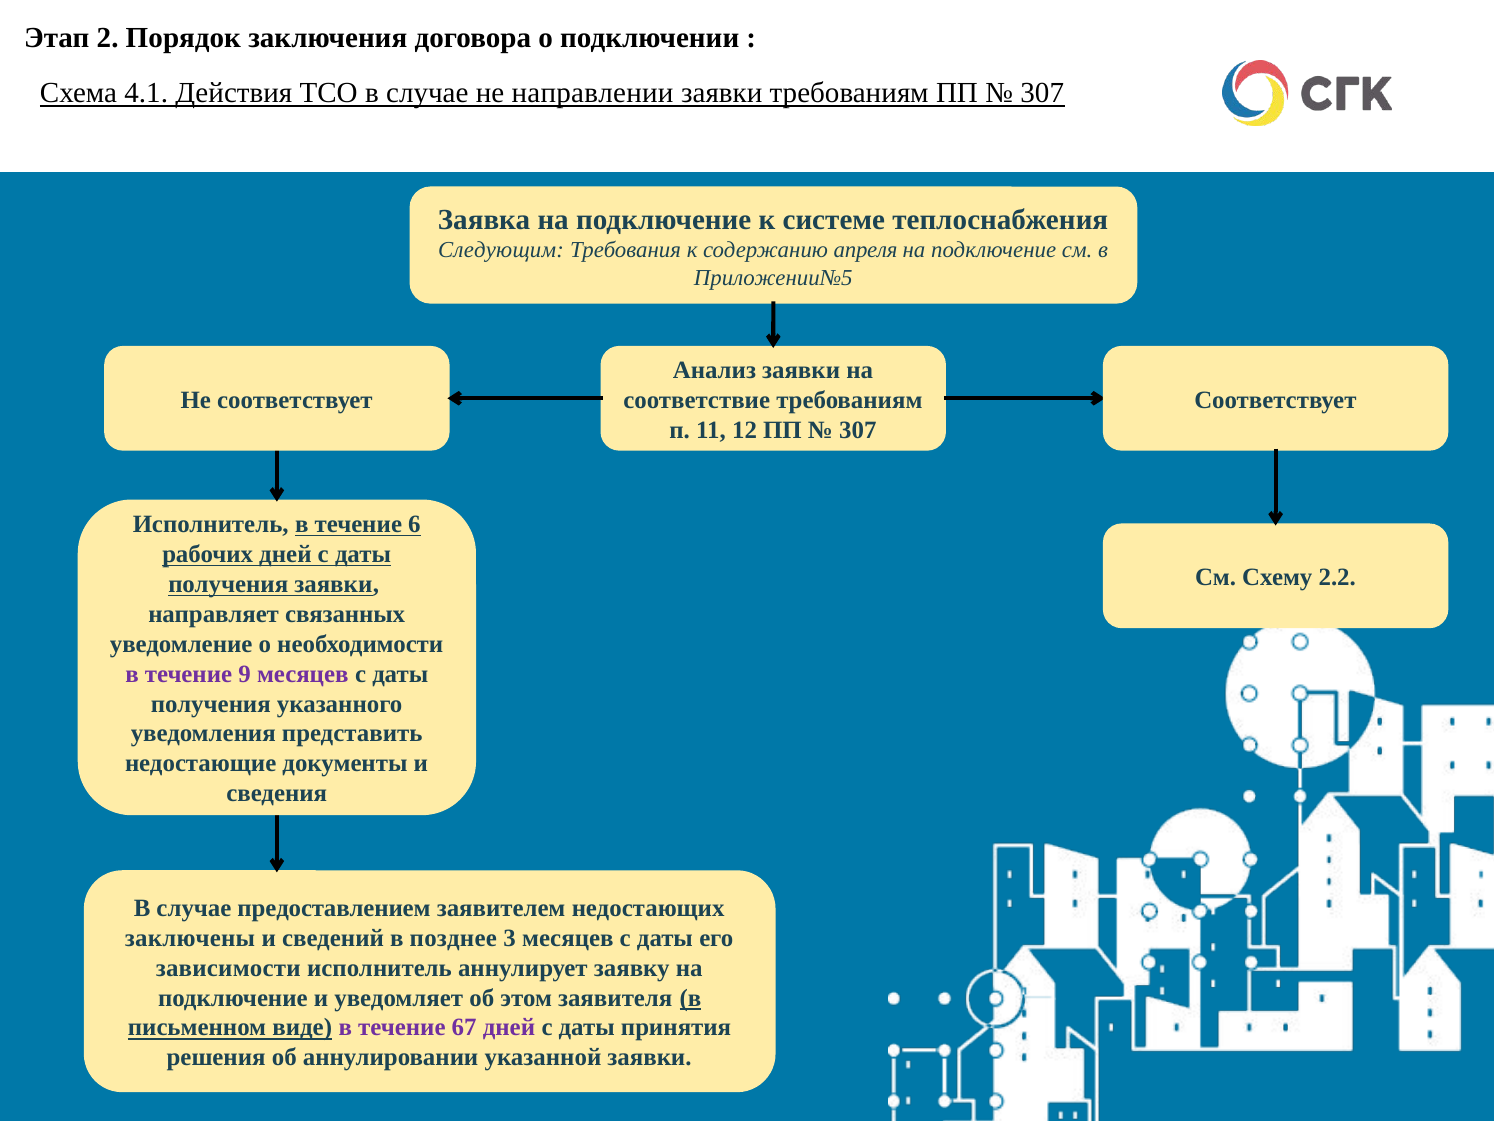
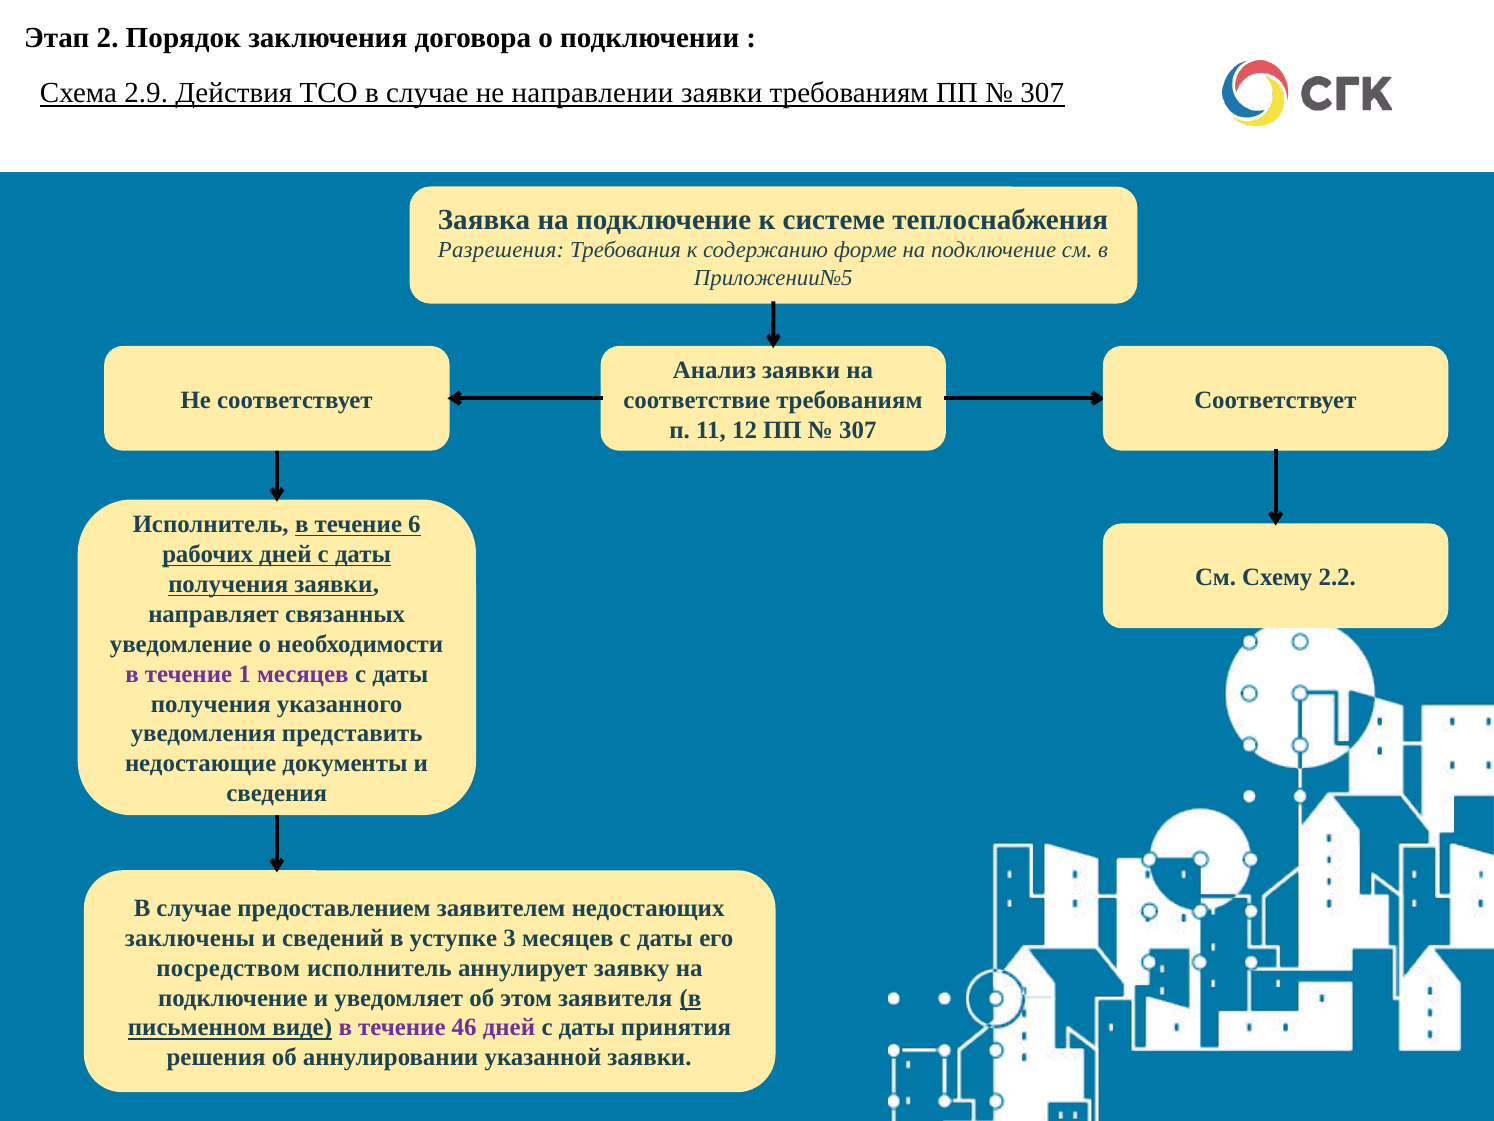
4.1: 4.1 -> 2.9 (146, 93)
Следующим: Следующим -> Разрешения (501, 250)
апреля: апреля -> форме (865, 250)
9: 9 -> 1 (245, 674)
позднее: позднее -> уступке (453, 938)
зависимости: зависимости -> посредством (228, 968)
67: 67 -> 46 (464, 1027)
